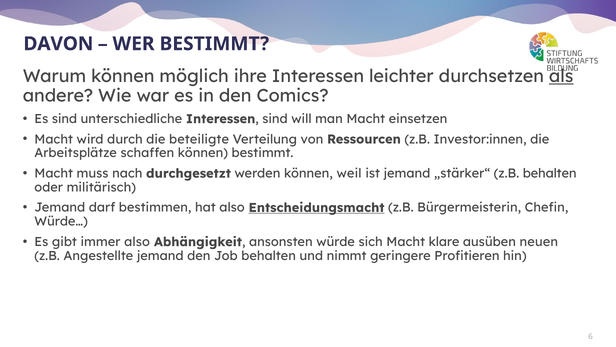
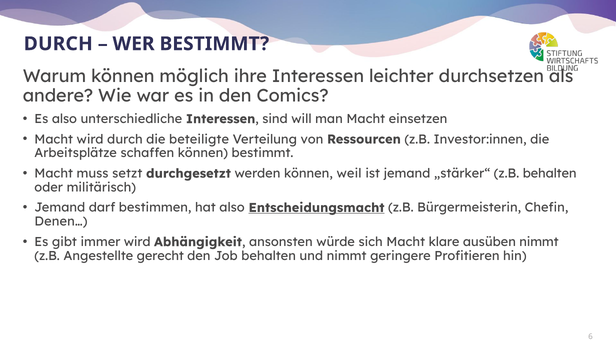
DAVON: DAVON -> DURCH (58, 44)
als underline: present -> none (561, 76)
Es sind: sind -> also (64, 119)
nach: nach -> setzt (127, 173)
Würde…: Würde… -> Denen… (61, 221)
immer also: also -> wird (137, 242)
ausüben neuen: neuen -> nimmt (539, 242)
Angestellte jemand: jemand -> gerecht (160, 255)
